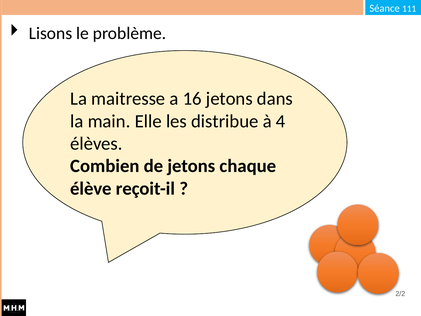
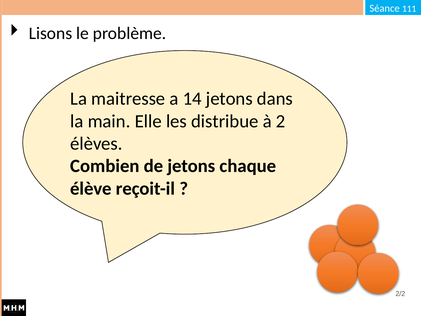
16: 16 -> 14 (192, 99)
4: 4 -> 2 (281, 121)
